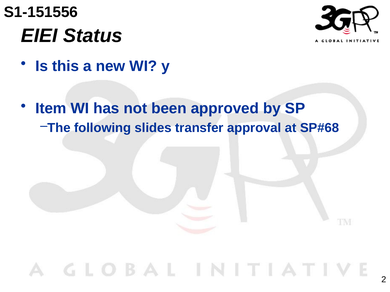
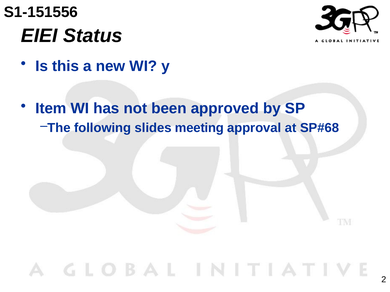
transfer: transfer -> meeting (199, 128)
